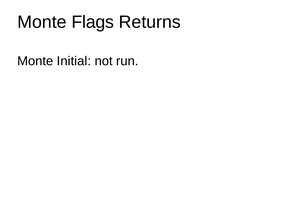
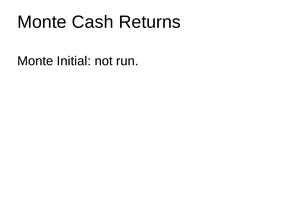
Flags: Flags -> Cash (93, 22)
